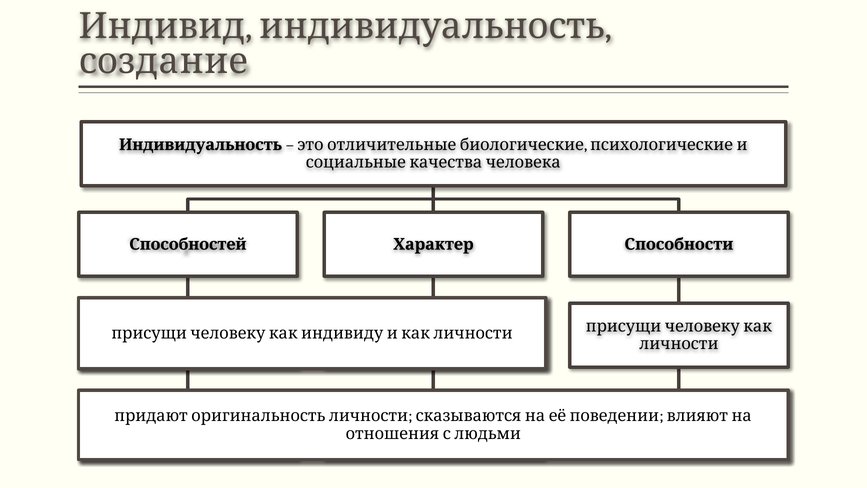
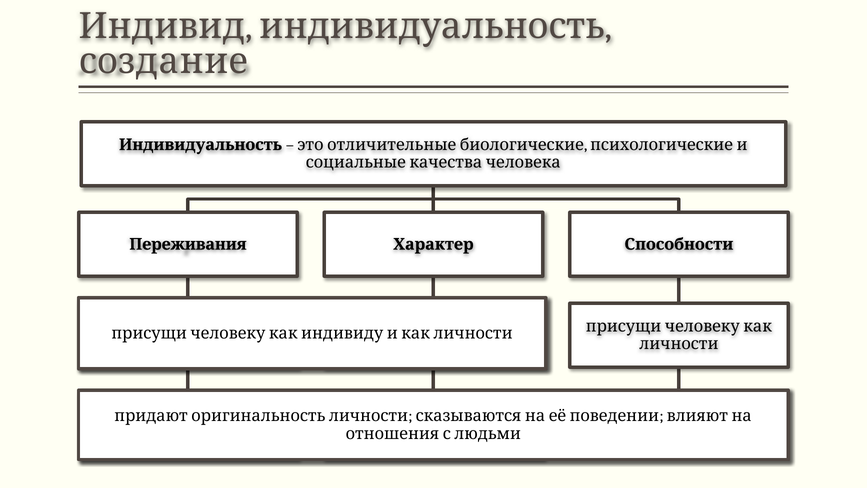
Способностей: Способностей -> Переживания (188, 244)
